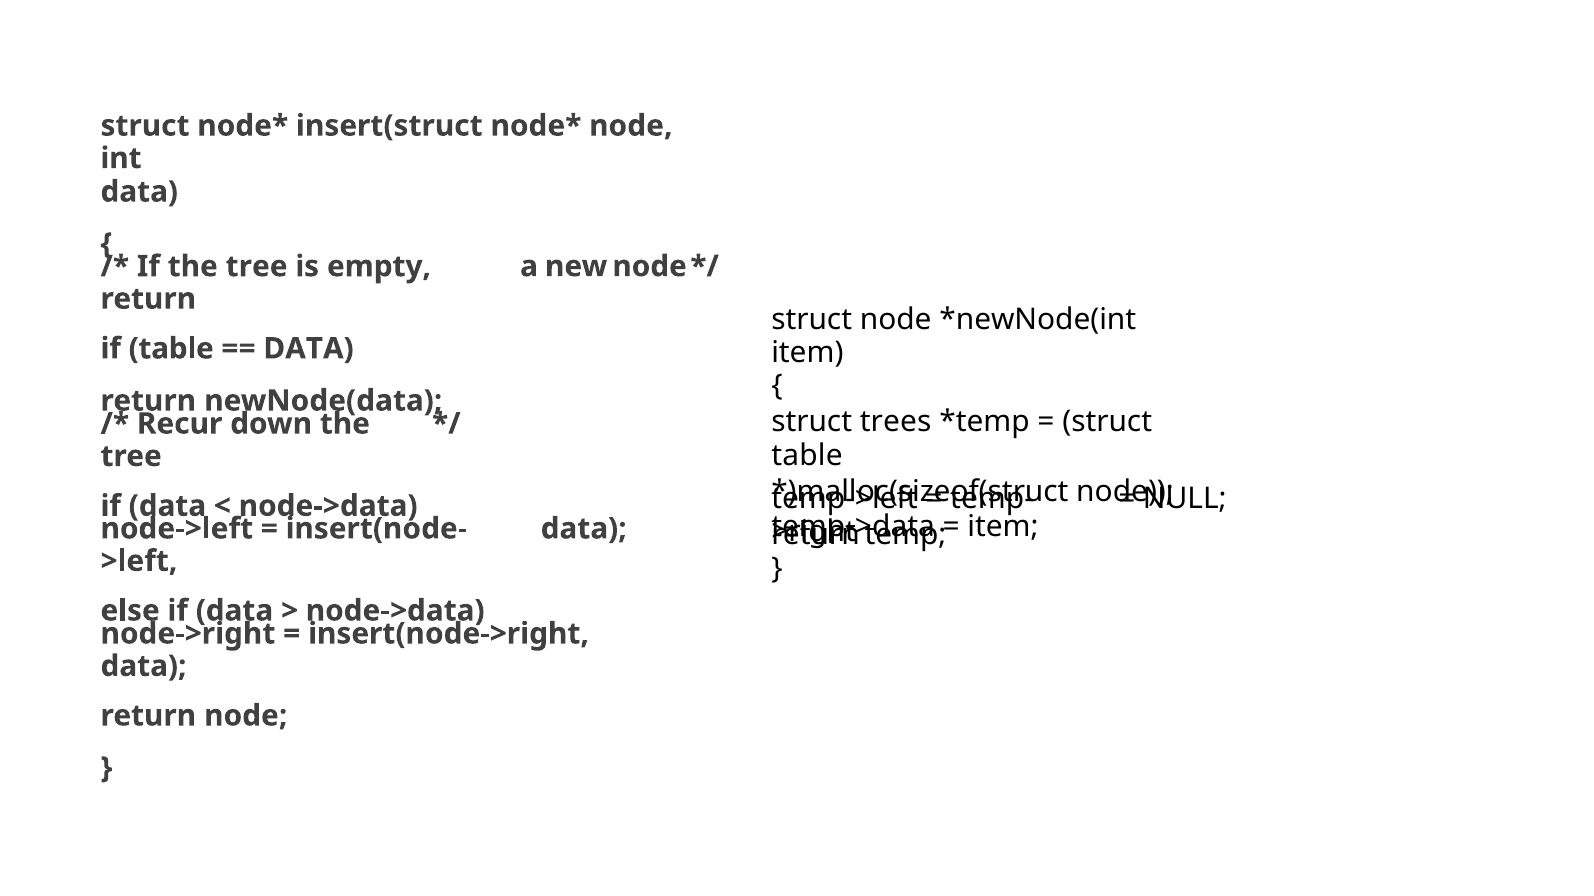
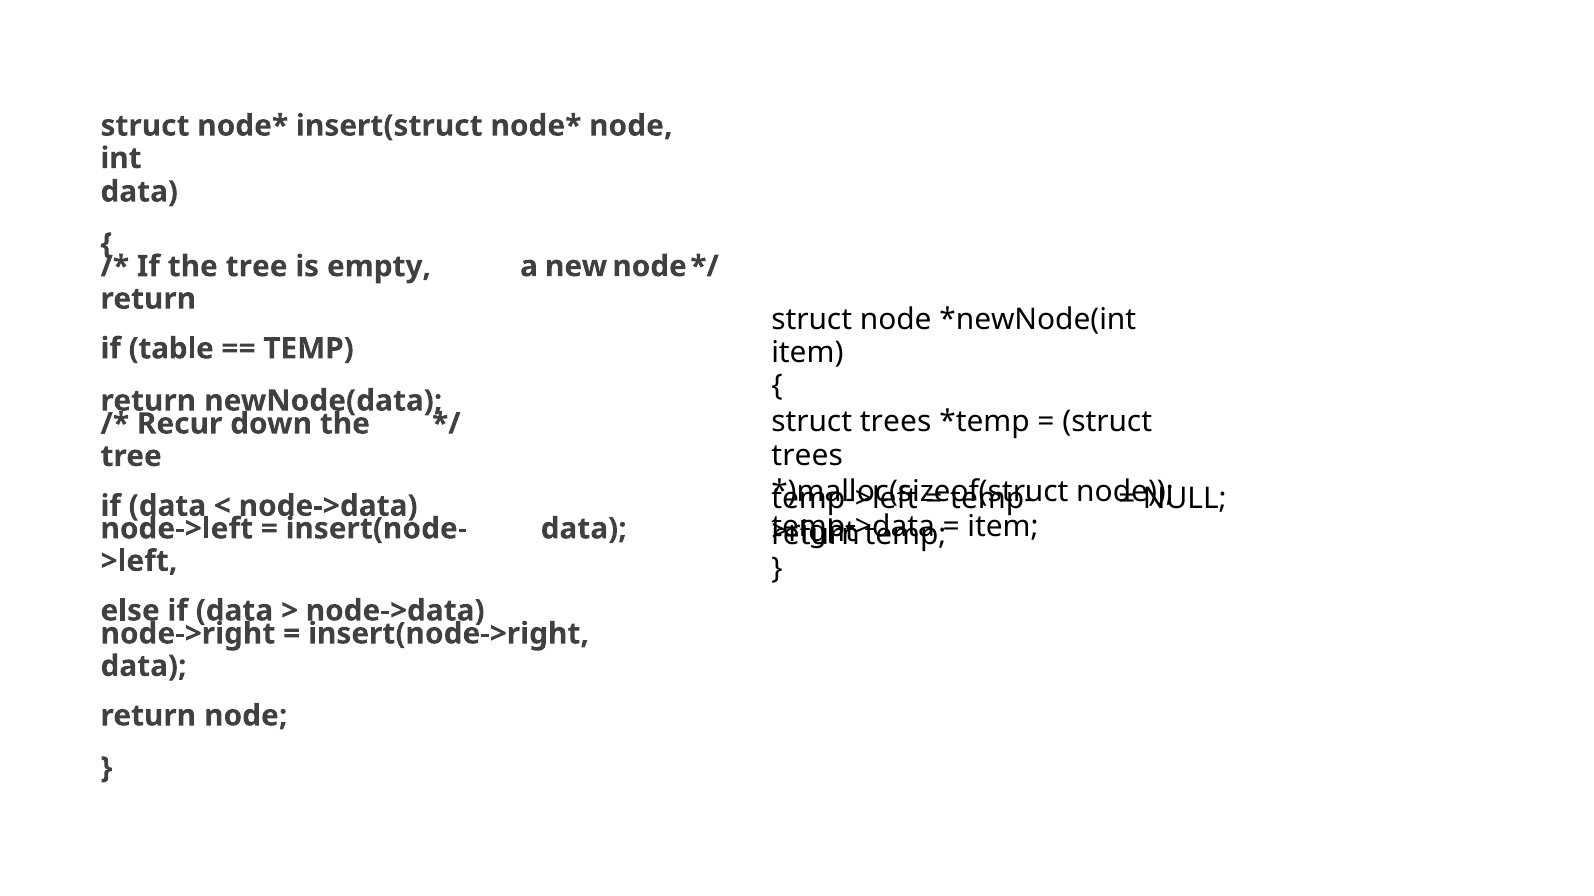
DATA: DATA -> TEMP (309, 349)
table: table -> trees (807, 456)
